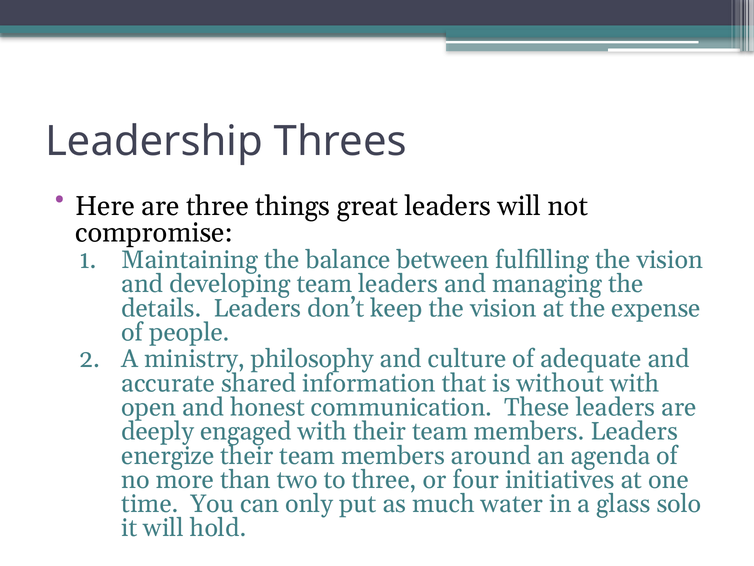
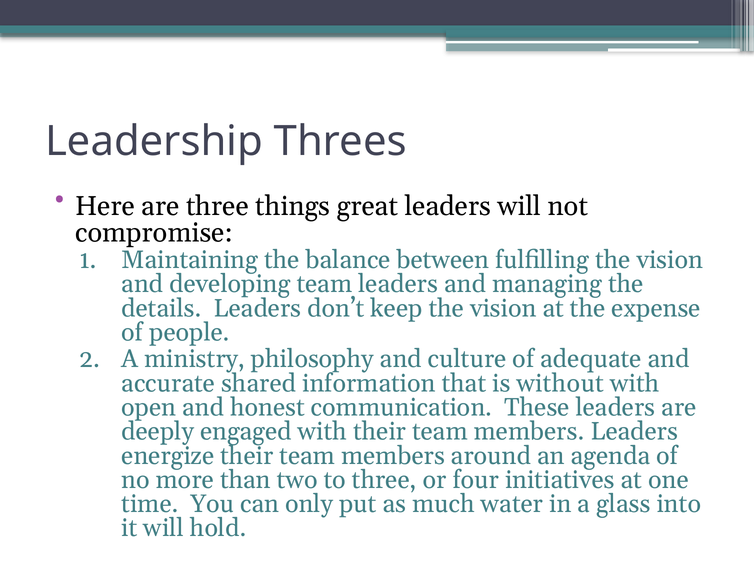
solo: solo -> into (679, 504)
